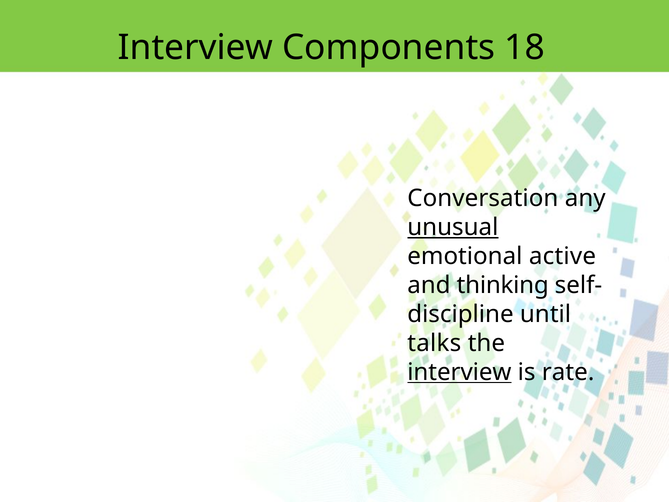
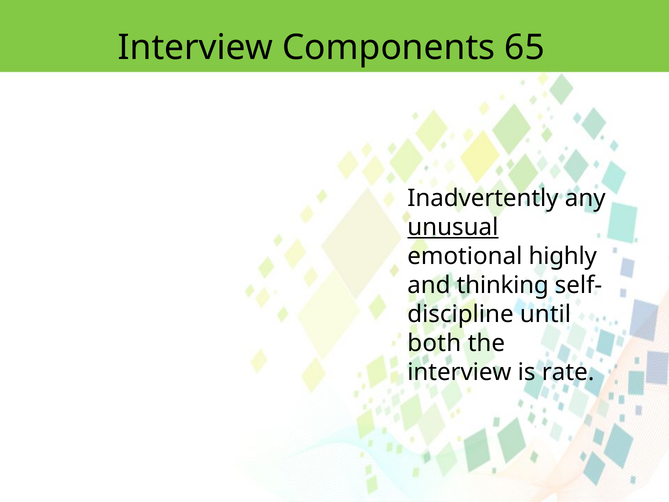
18: 18 -> 65 (525, 48)
Conversation: Conversation -> Inadvertently (483, 198)
active: active -> highly (563, 256)
talks: talks -> both (434, 343)
interview underline: present -> none (459, 372)
